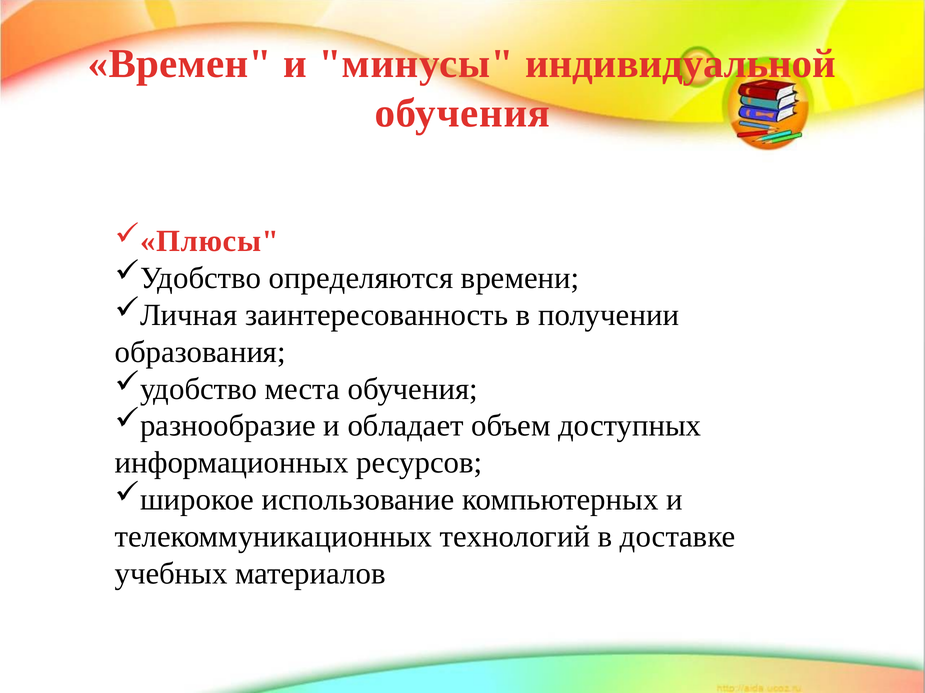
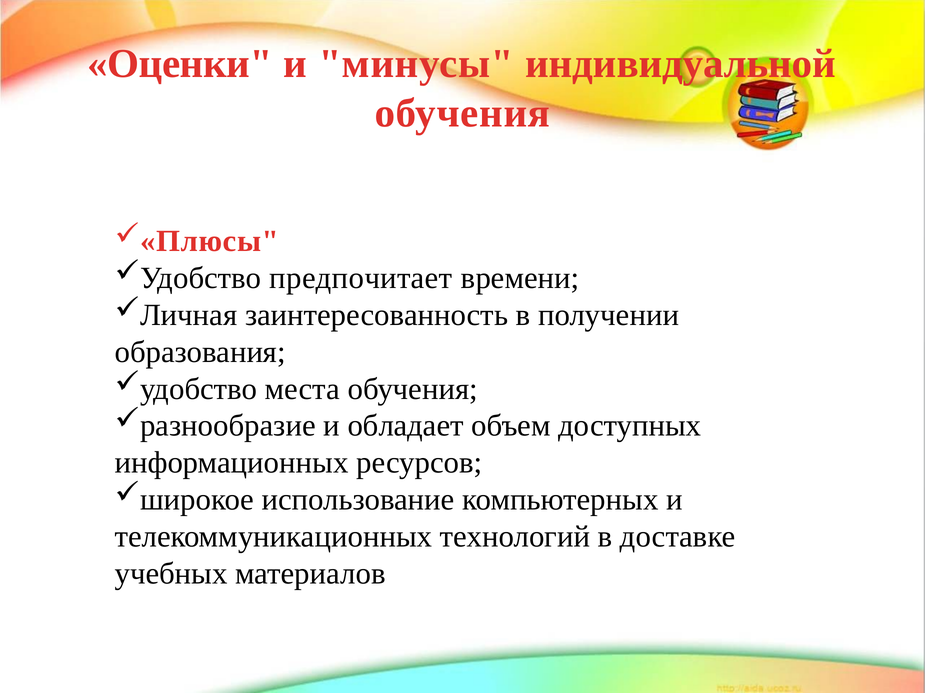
Времен: Времен -> Оценки (180, 64)
определяются: определяются -> предпочитает (361, 278)
